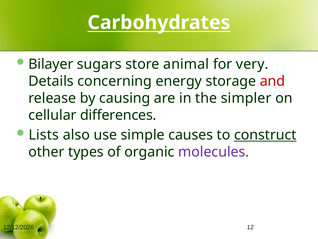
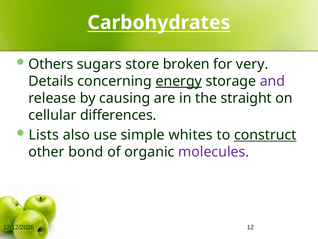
Bilayer: Bilayer -> Others (51, 64)
animal: animal -> broken (186, 64)
energy underline: none -> present (179, 81)
and colour: red -> purple (272, 81)
simpler: simpler -> straight (246, 98)
causes: causes -> whites (191, 135)
types: types -> bond (86, 152)
